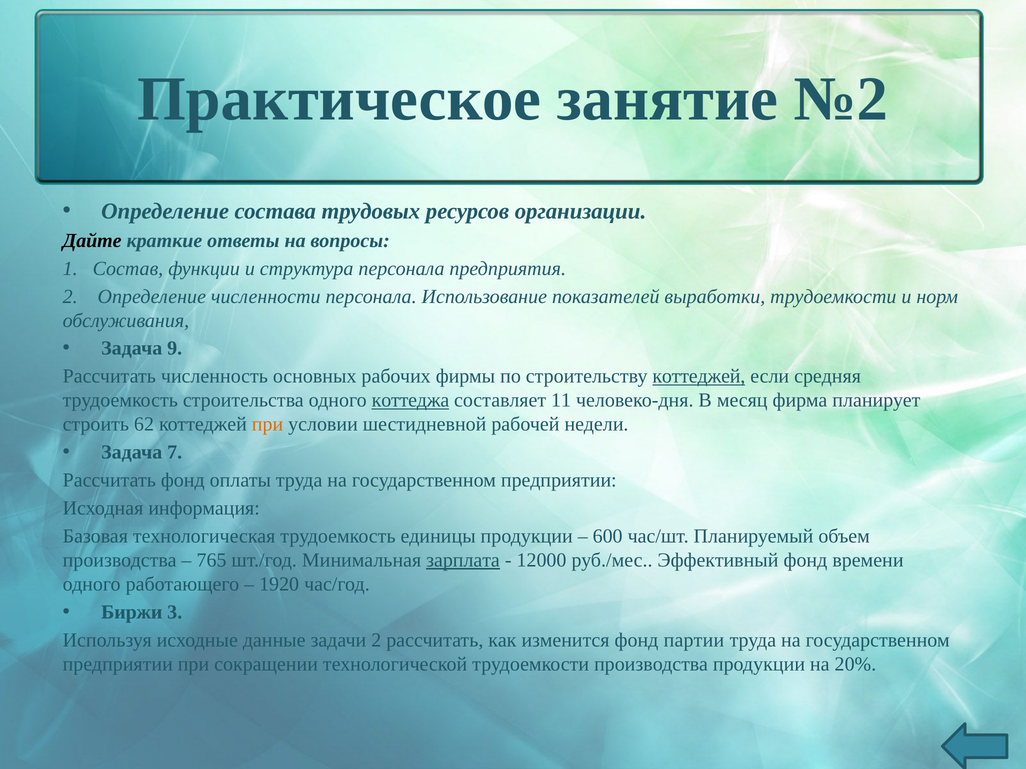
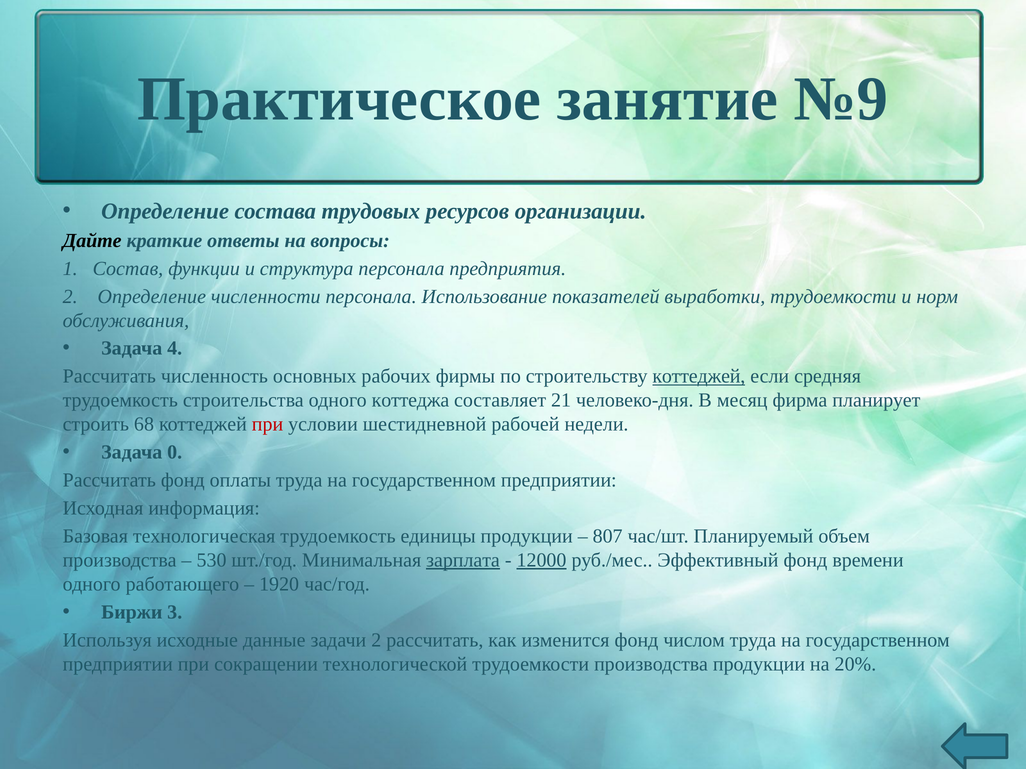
№2: №2 -> №9 (841, 99)
9: 9 -> 4 (175, 349)
коттеджа underline: present -> none (411, 401)
11: 11 -> 21 (561, 401)
62: 62 -> 68 (144, 425)
при colour: orange -> red (268, 425)
7: 7 -> 0 (175, 453)
600: 600 -> 807 (608, 537)
765: 765 -> 530 (212, 561)
12000 underline: none -> present (541, 561)
партии: партии -> числом (694, 641)
